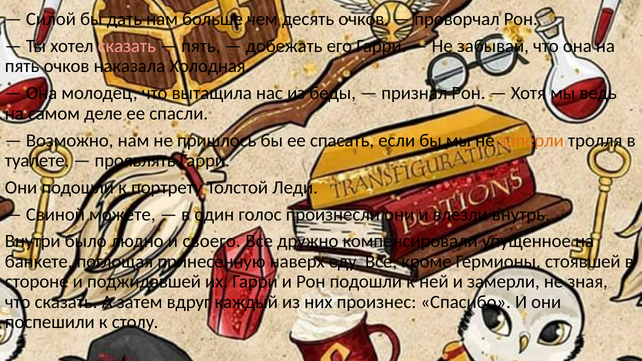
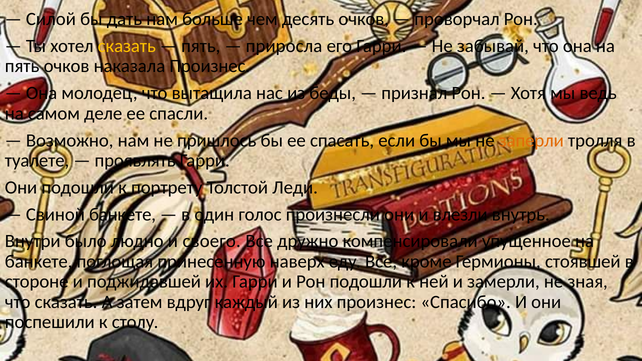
сказать colour: pink -> yellow (127, 46)
добежать: добежать -> приросла (284, 46)
наказала Холодная: Холодная -> Произнес (210, 66)
Свиной можете: можете -> банкете (123, 214)
